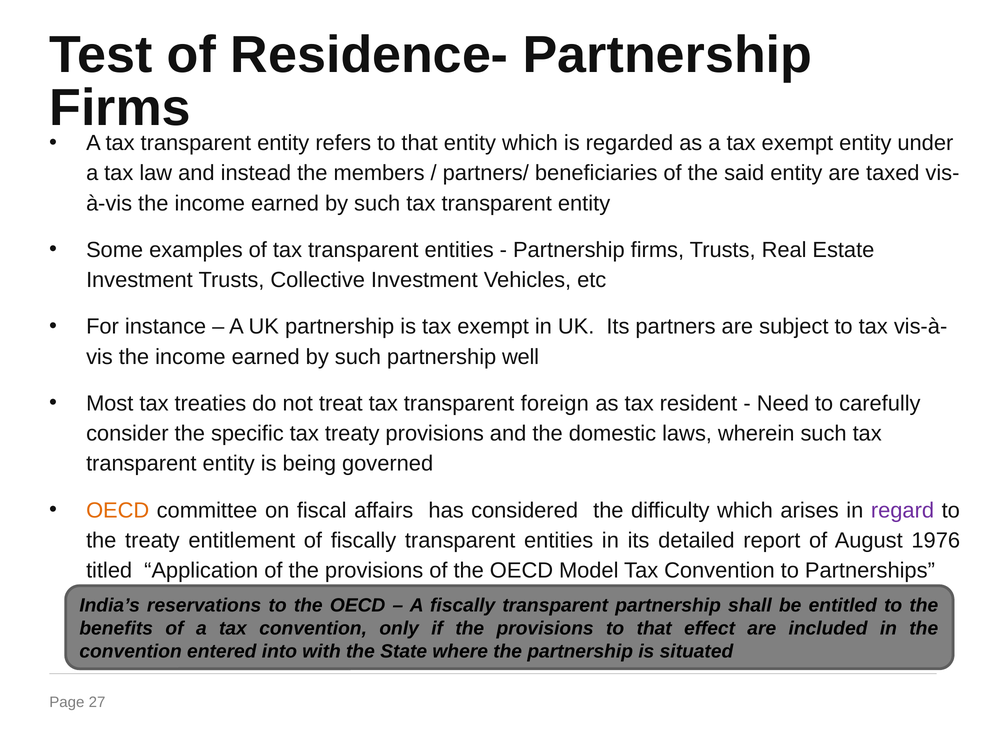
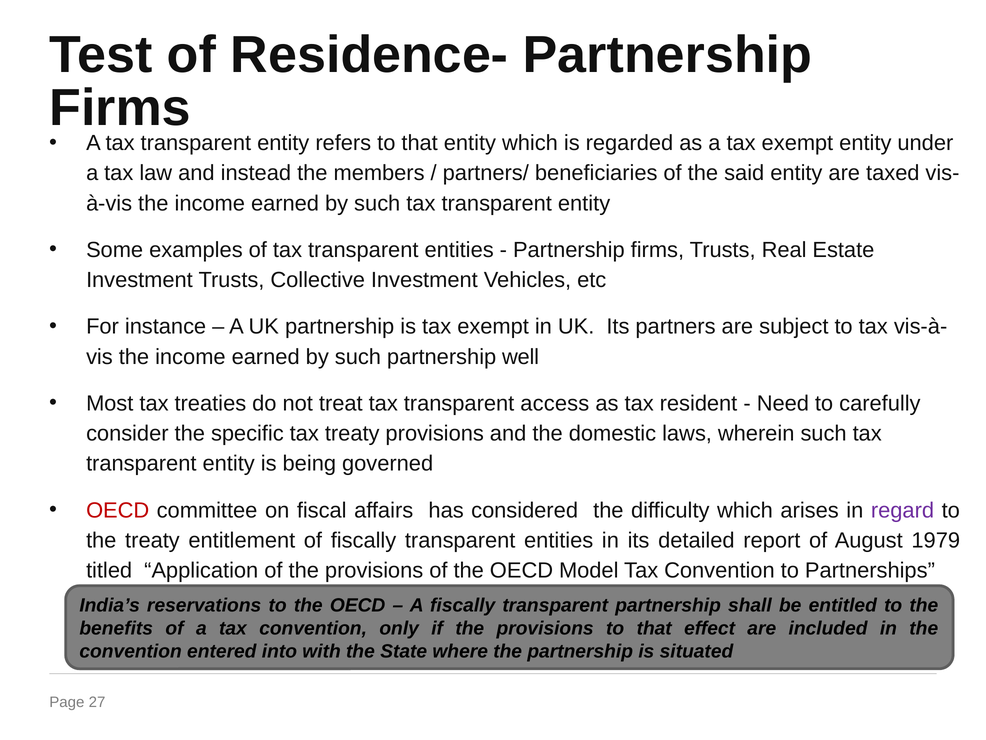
foreign: foreign -> access (555, 403)
OECD colour: orange -> red (118, 510)
1976: 1976 -> 1979 (936, 540)
